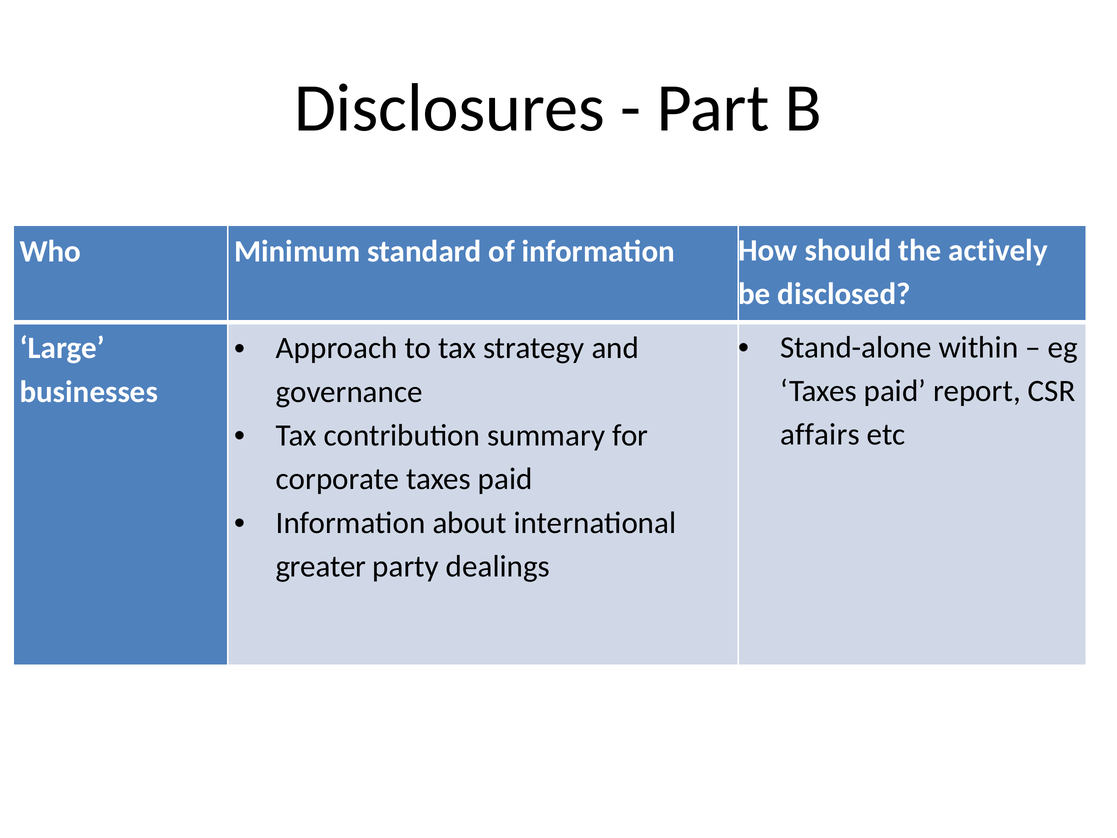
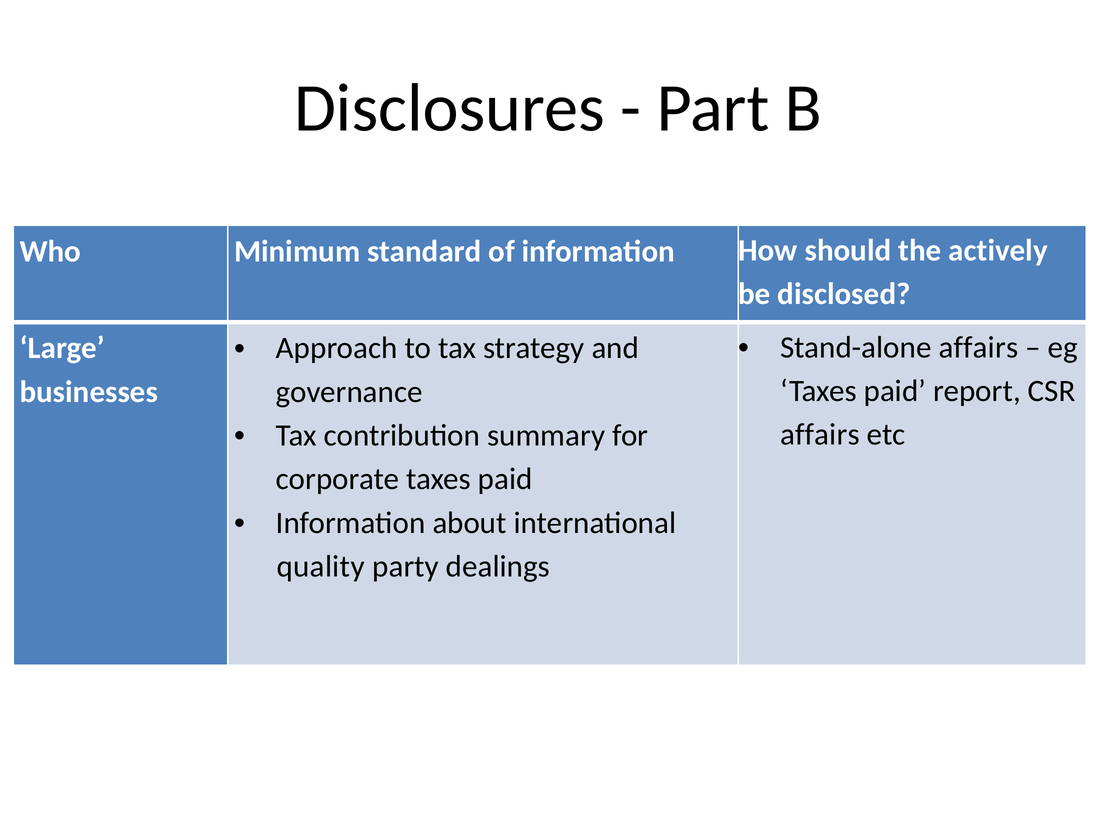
Stand-alone within: within -> affairs (978, 347)
greater: greater -> quality (321, 566)
